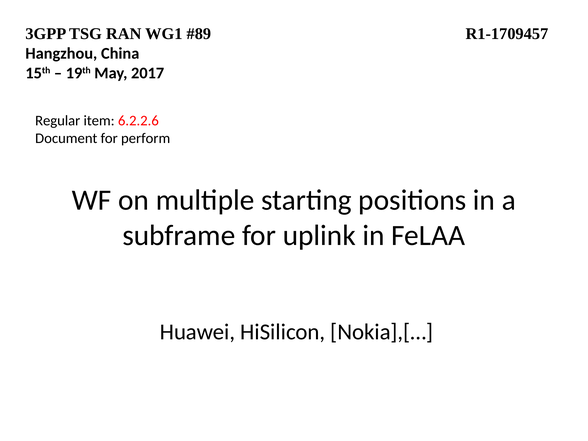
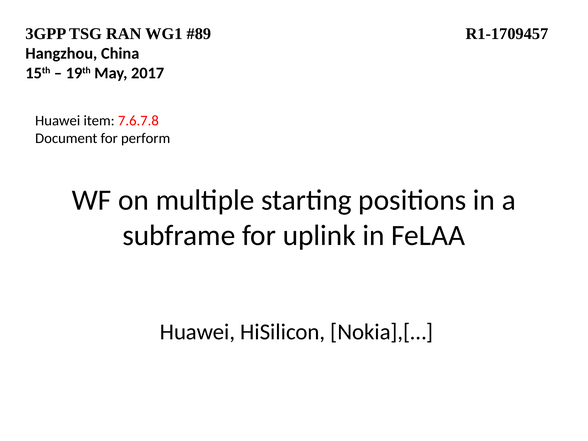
Regular: Regular -> Huawei (58, 121)
6.2.2.6: 6.2.2.6 -> 7.6.7.8 (138, 121)
